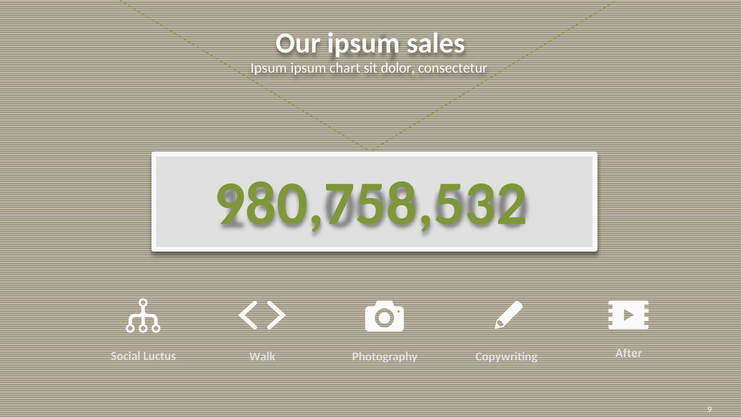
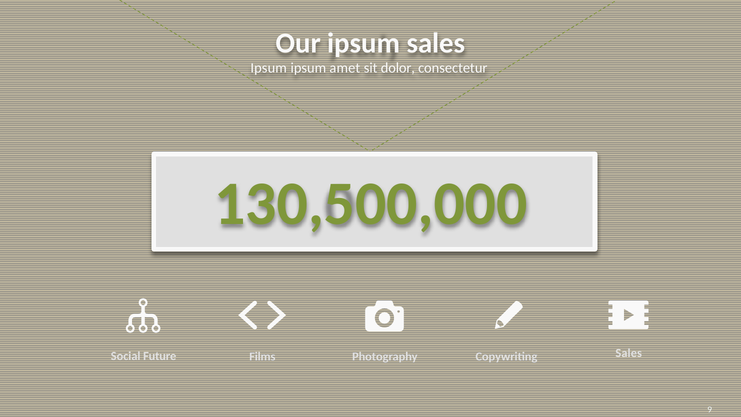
chart: chart -> amet (345, 68)
980,758,532: 980,758,532 -> 130,500,000 (371, 204)
Luctus: Luctus -> Future (160, 356)
Walk: Walk -> Films (262, 357)
Copywriting After: After -> Sales (629, 353)
